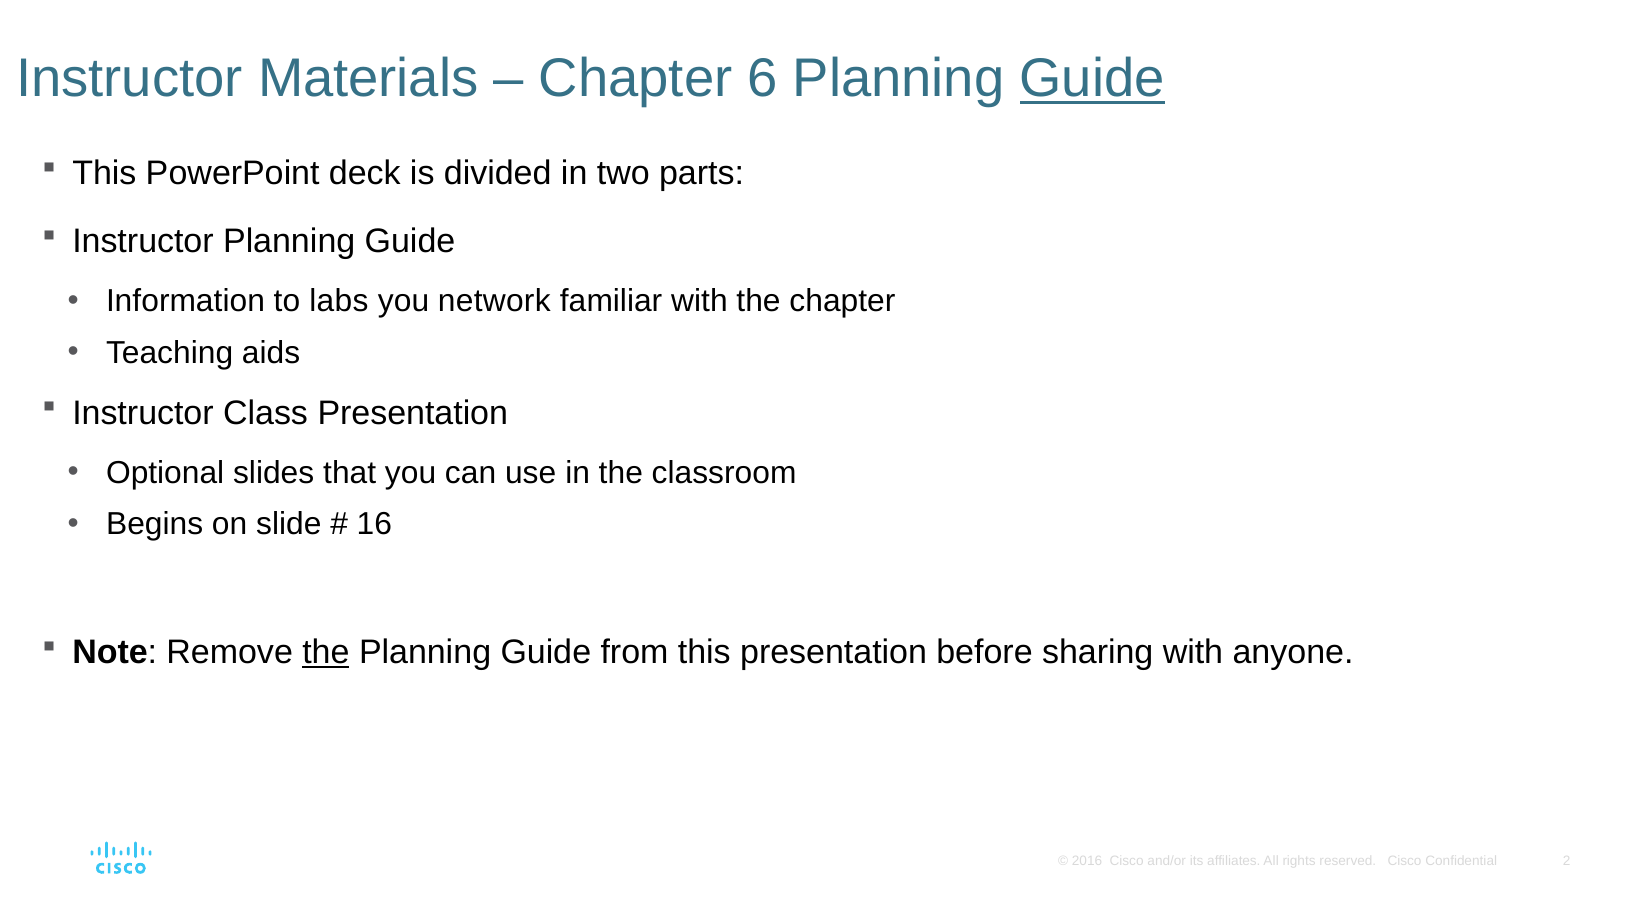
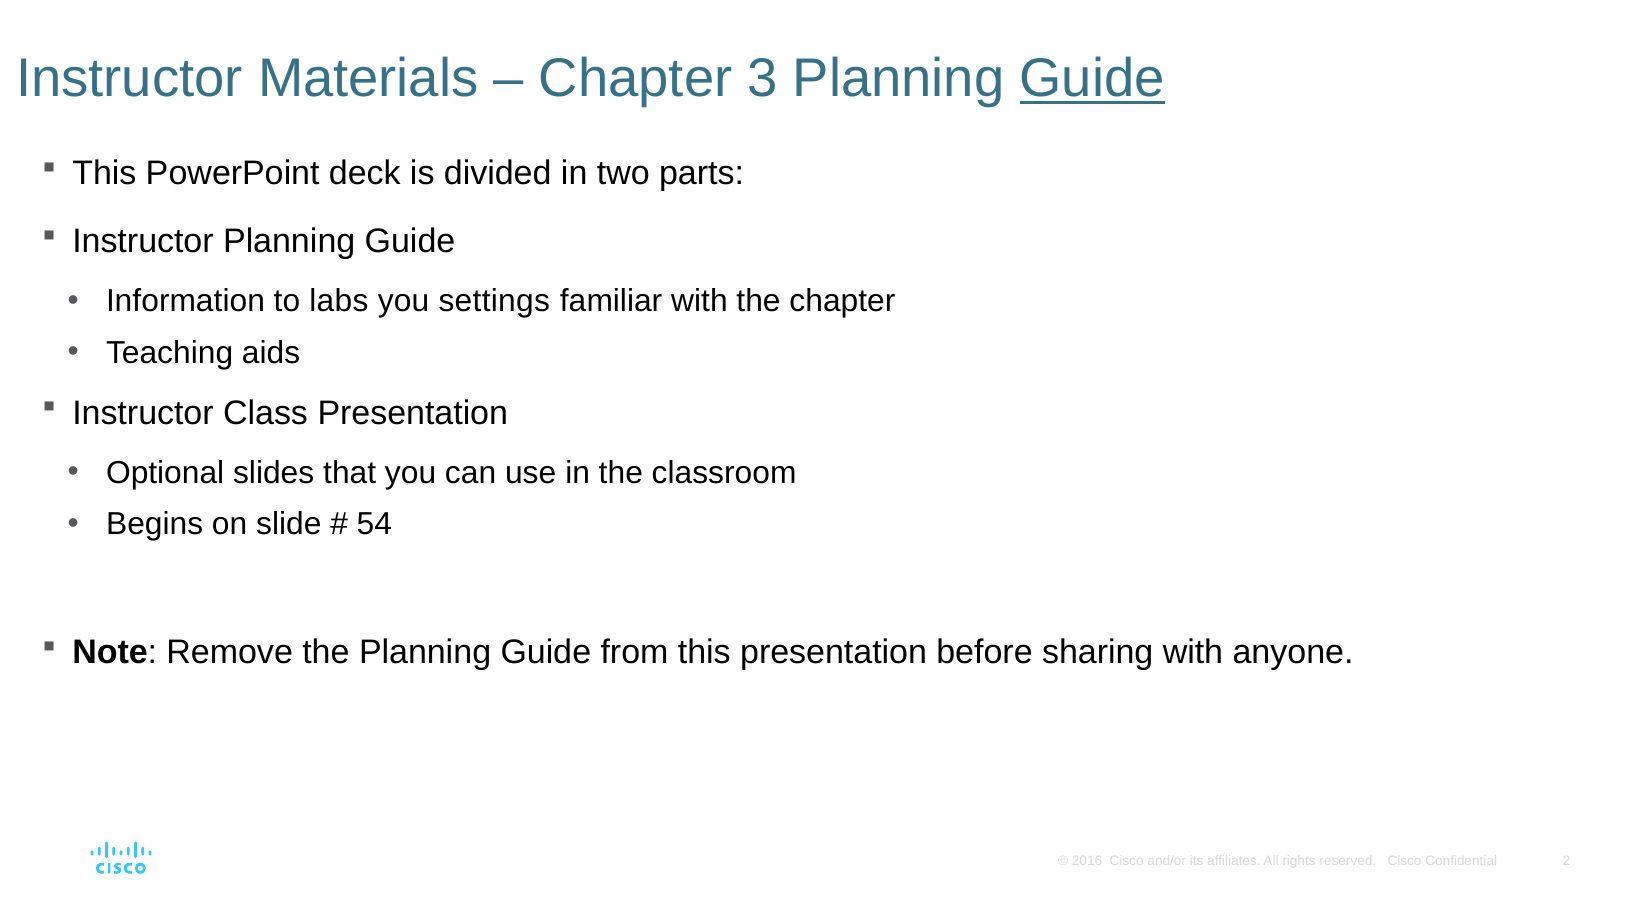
6: 6 -> 3 (762, 79)
network: network -> settings (494, 301)
16: 16 -> 54 (374, 524)
the underline: present -> none (326, 653)
